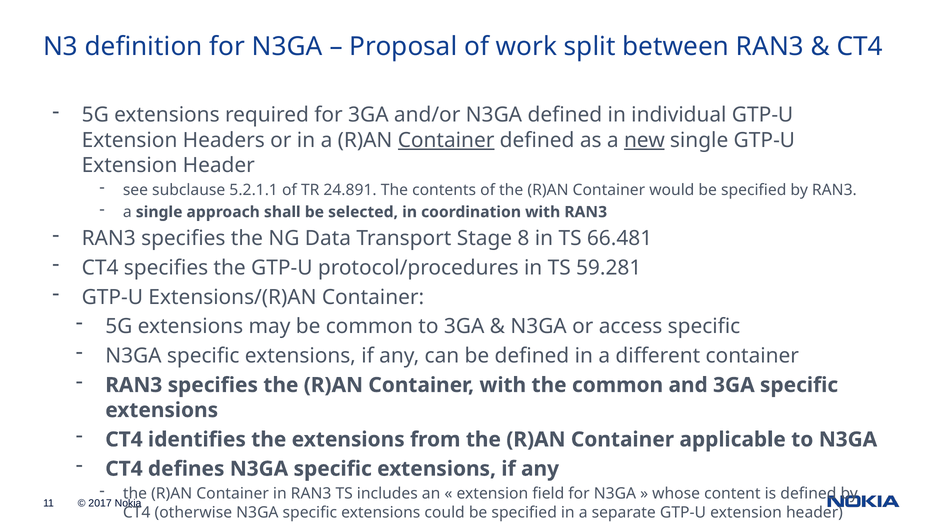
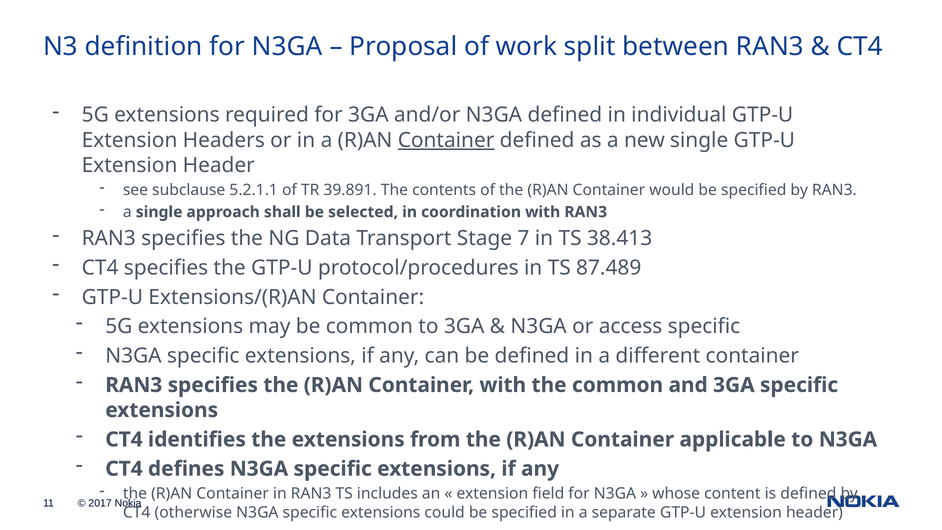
new underline: present -> none (644, 140)
24.891: 24.891 -> 39.891 (350, 190)
8: 8 -> 7 (523, 239)
66.481: 66.481 -> 38.413 (620, 239)
59.281: 59.281 -> 87.489 (609, 268)
